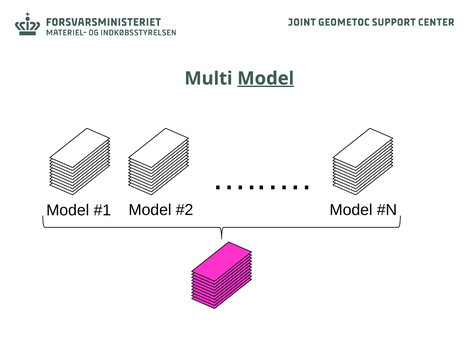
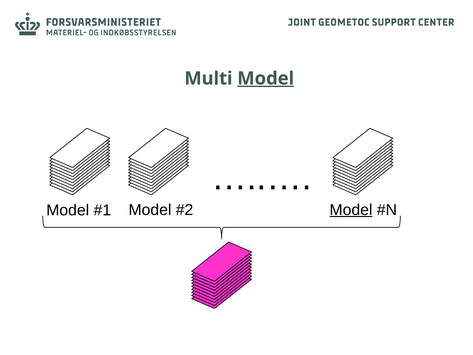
Model underline: none -> present (351, 210)
